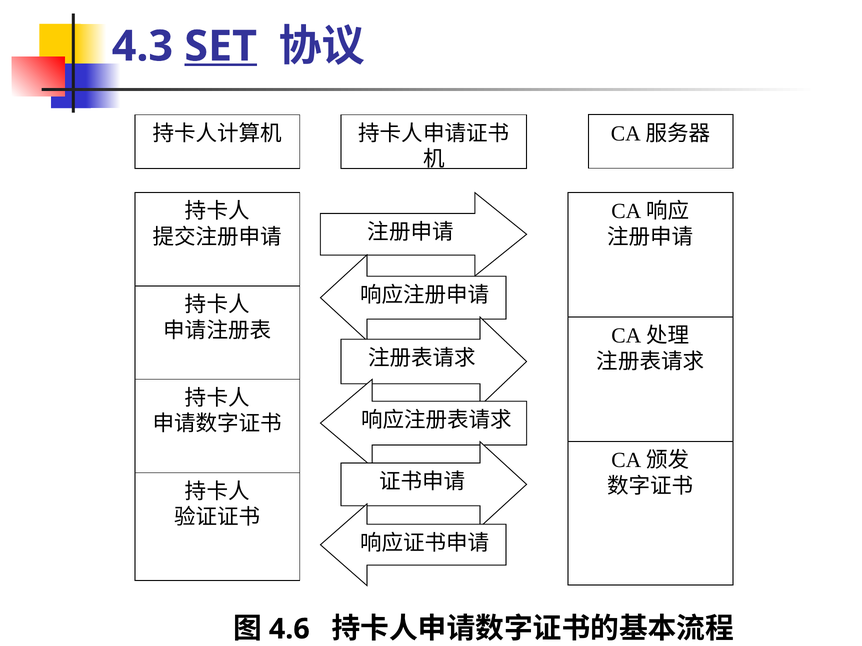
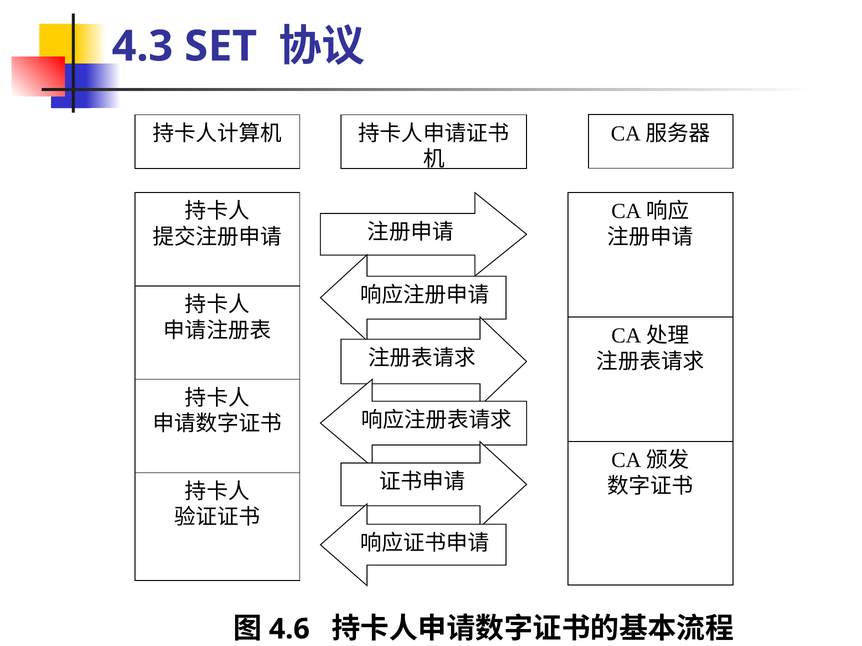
SET underline: present -> none (221, 46)
